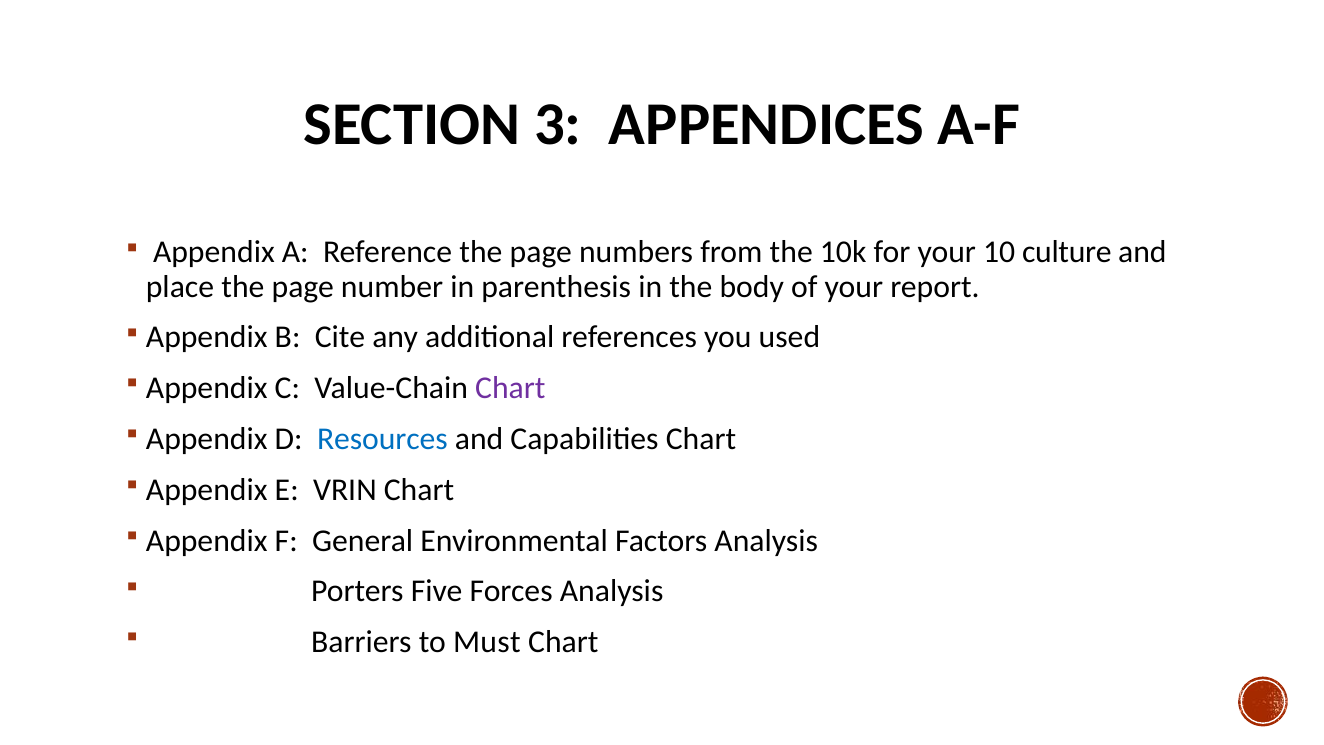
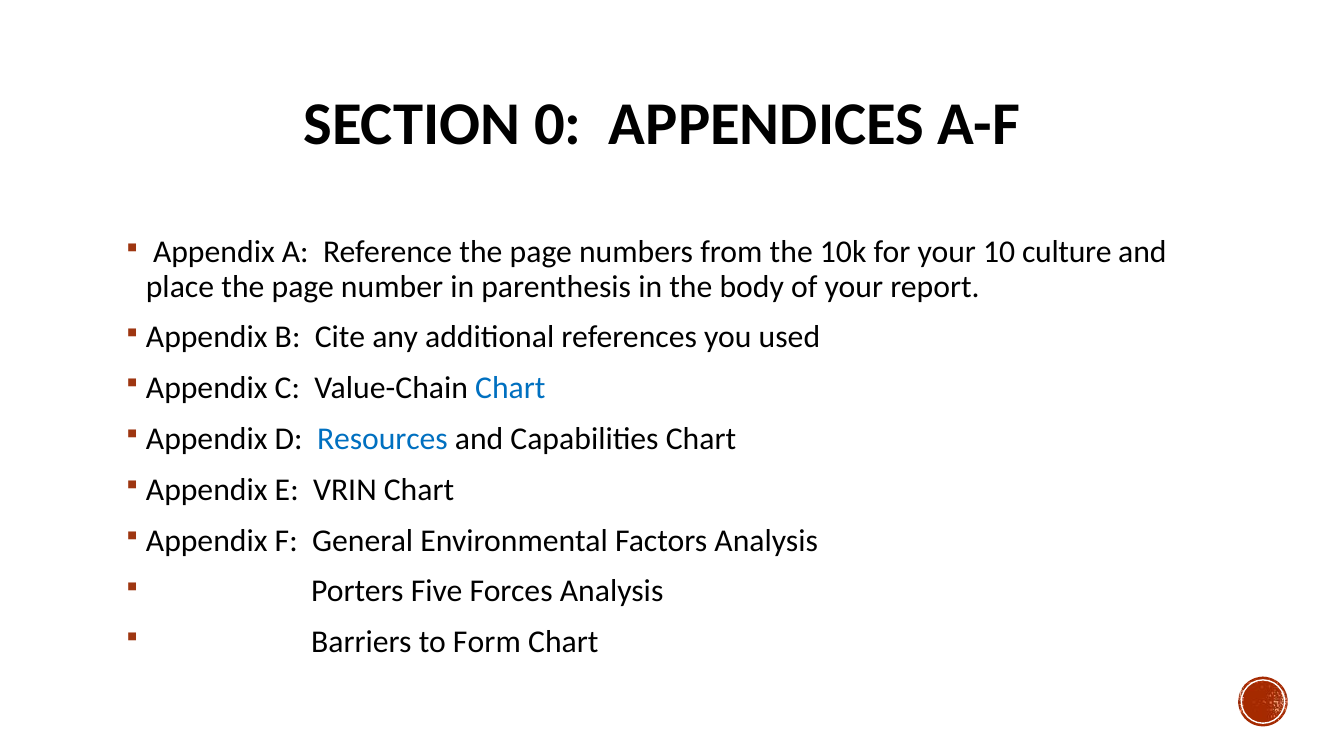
3: 3 -> 0 (558, 125)
Chart colour: purple -> blue (510, 388)
Must: Must -> Form (487, 642)
